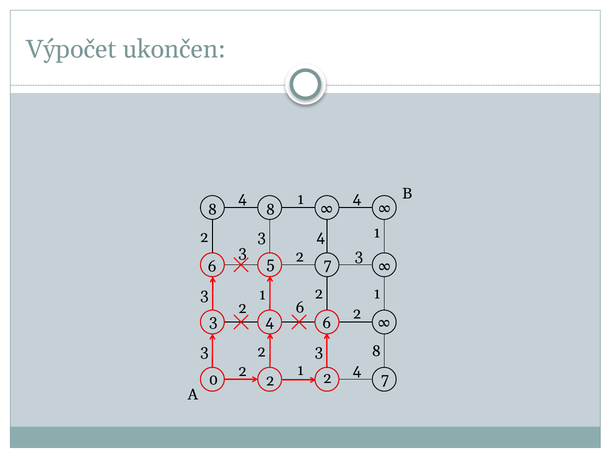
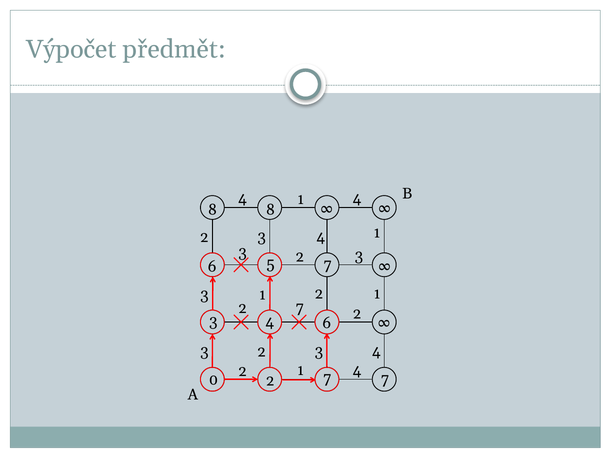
ukončen: ukončen -> předmět (174, 49)
6: 6 -> 7 (300, 308)
8: 8 -> 4 (376, 351)
2: 2 -> 7 (327, 379)
